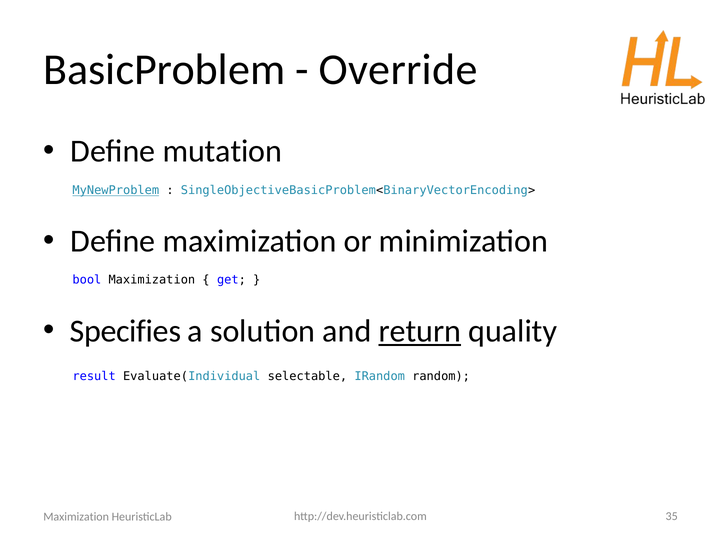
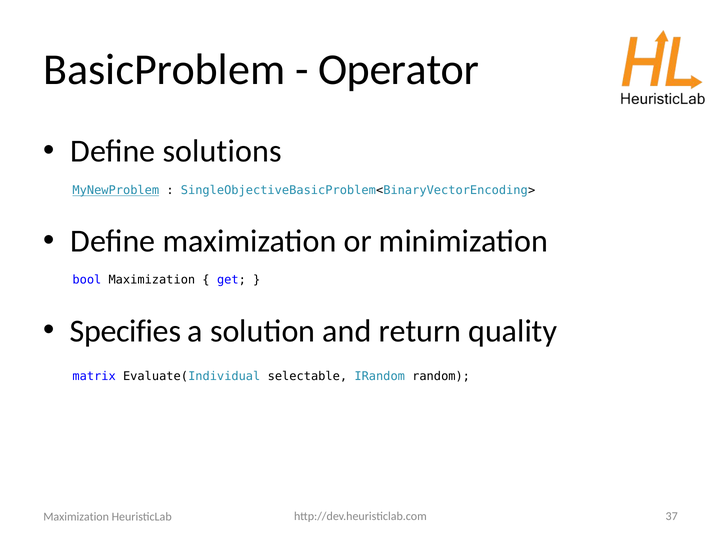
Override: Override -> Operator (398, 70)
mutation: mutation -> solutions (222, 151)
return underline: present -> none (420, 331)
result: result -> matrix (94, 376)
35: 35 -> 37 (672, 516)
